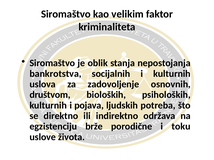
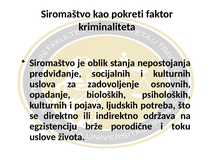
velikim: velikim -> pokreti (128, 14)
bankrotstva: bankrotstva -> predviđanje (55, 74)
društvom: društvom -> opadanje (50, 95)
